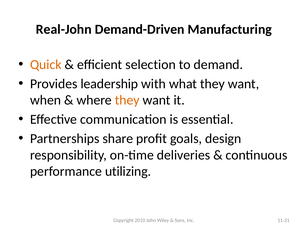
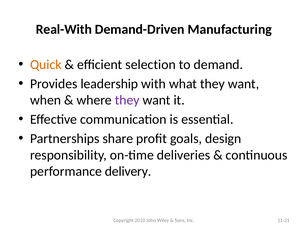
Real-John: Real-John -> Real-With (64, 29)
they colour: orange -> purple (127, 100)
utilizing: utilizing -> delivery (128, 171)
